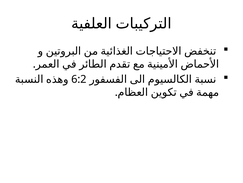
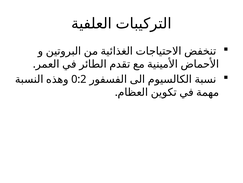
6:2: 6:2 -> 0:2 (79, 79)
